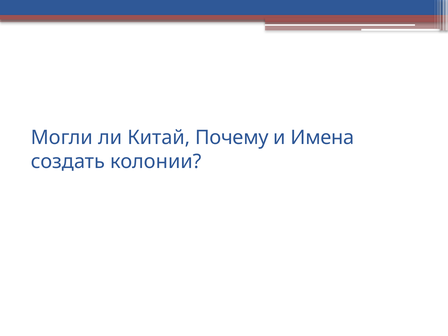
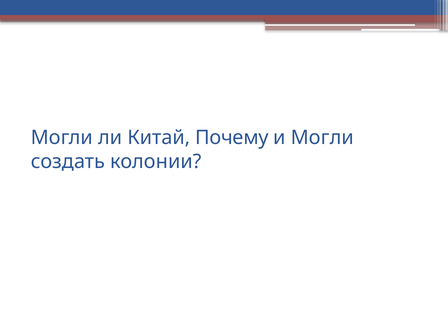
и Имена: Имена -> Могли (322, 138)
